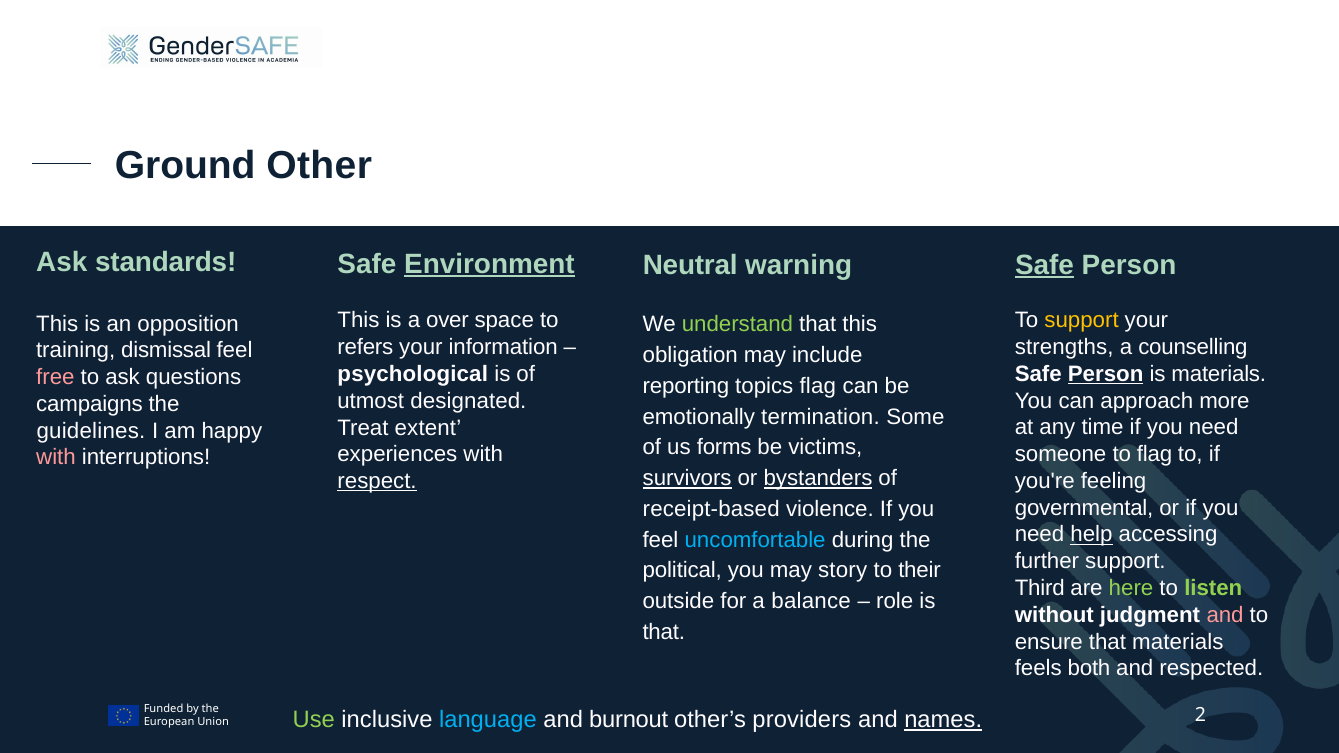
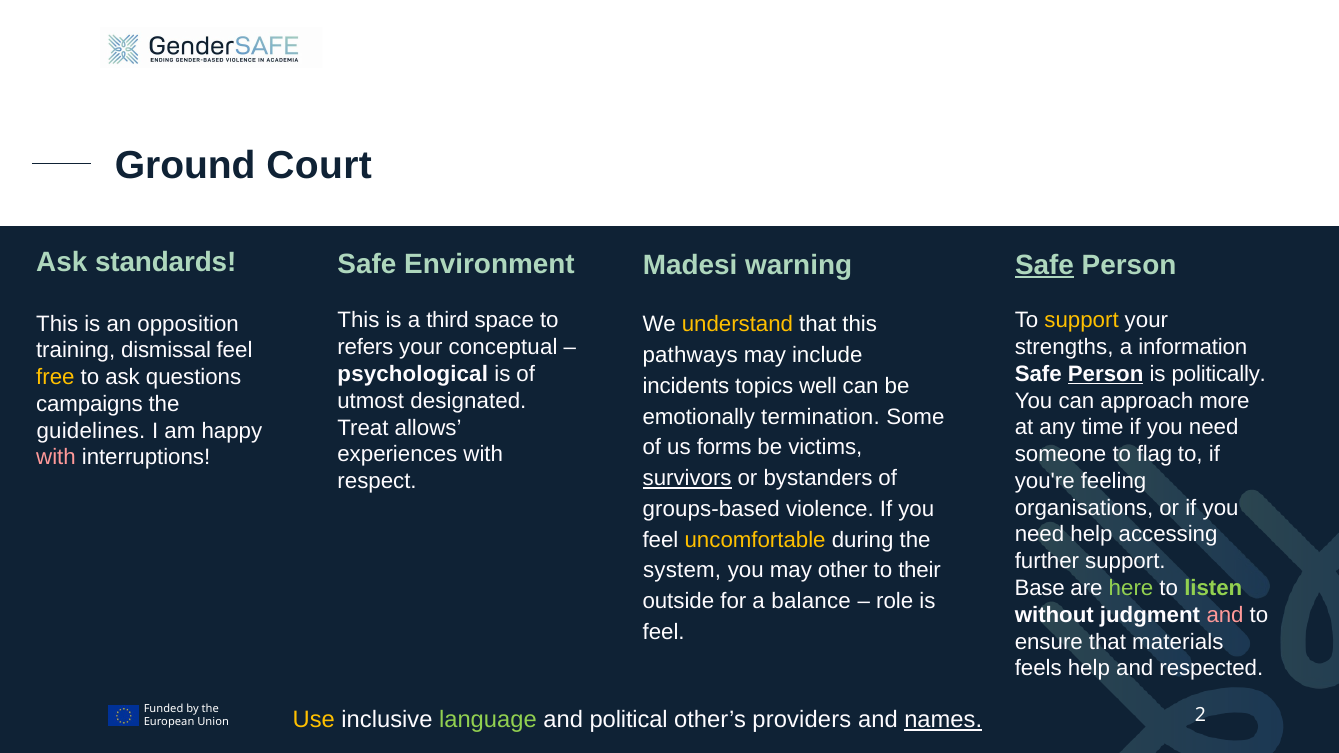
Other: Other -> Court (319, 166)
Environment underline: present -> none (489, 264)
Neutral: Neutral -> Madesi (690, 265)
over: over -> third (447, 321)
understand colour: light green -> yellow (737, 325)
counselling: counselling -> information (1193, 347)
information: information -> conceptual (503, 347)
obligation: obligation -> pathways (690, 355)
is materials: materials -> politically (1219, 374)
free colour: pink -> yellow (55, 377)
reporting: reporting -> incidents (686, 386)
topics flag: flag -> well (818, 386)
extent: extent -> allows (428, 428)
bystanders underline: present -> none (818, 478)
respect underline: present -> none (377, 481)
governmental: governmental -> organisations (1084, 508)
receipt-based: receipt-based -> groups-based (711, 509)
help underline: present -> none (1091, 535)
uncomfortable colour: light blue -> yellow (755, 540)
political: political -> system (682, 571)
story: story -> other (843, 571)
Third: Third -> Base (1040, 588)
that: that -> feel (664, 632)
feels both: both -> help (1089, 669)
Use colour: light green -> yellow (314, 720)
language colour: light blue -> light green (488, 720)
burnout: burnout -> political (629, 720)
